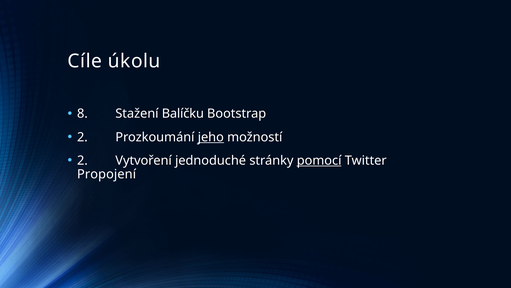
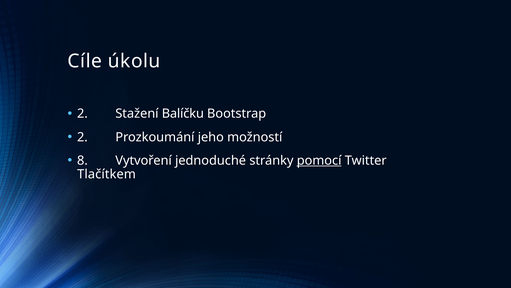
8: 8 -> 2 (82, 114)
jeho underline: present -> none (211, 137)
2: 2 -> 8 (82, 160)
Propojení: Propojení -> Tlačítkem (107, 174)
